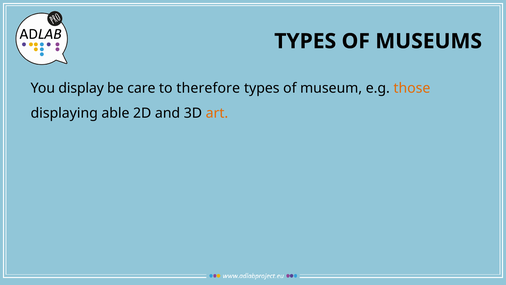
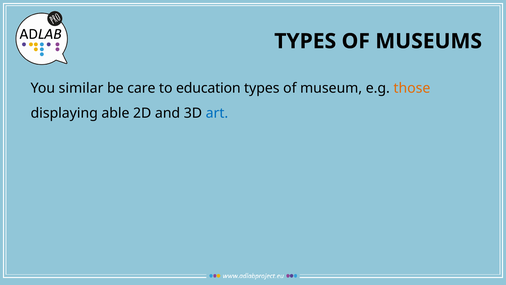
display: display -> similar (81, 88)
therefore: therefore -> education (208, 88)
art colour: orange -> blue (217, 113)
